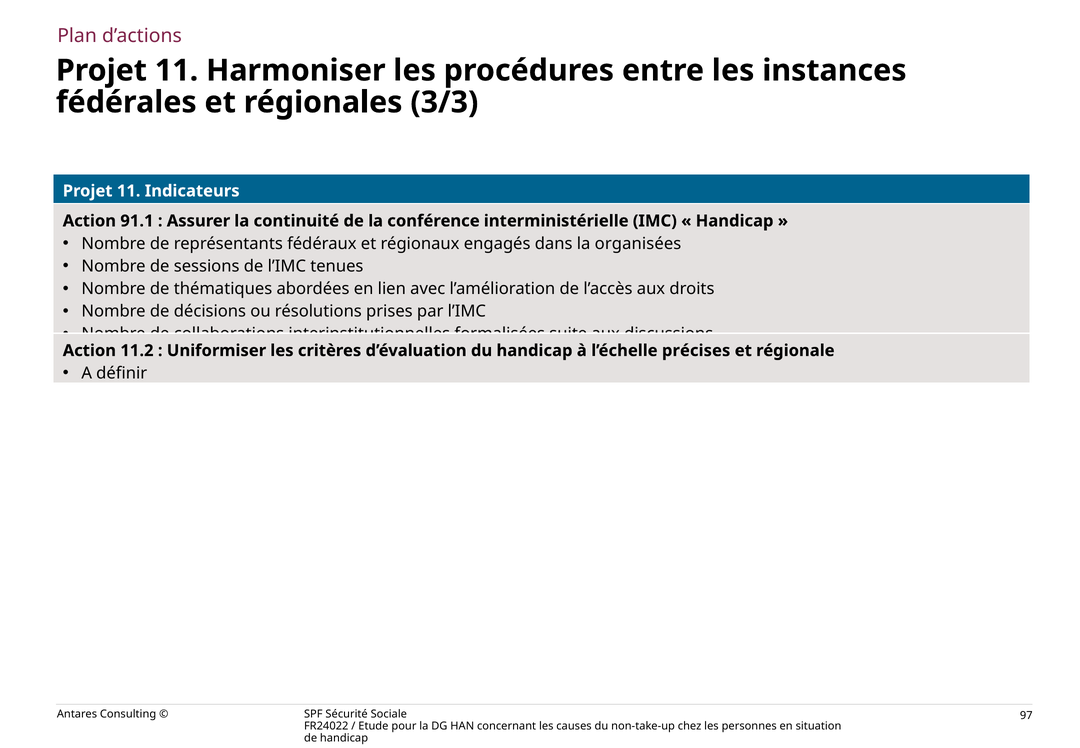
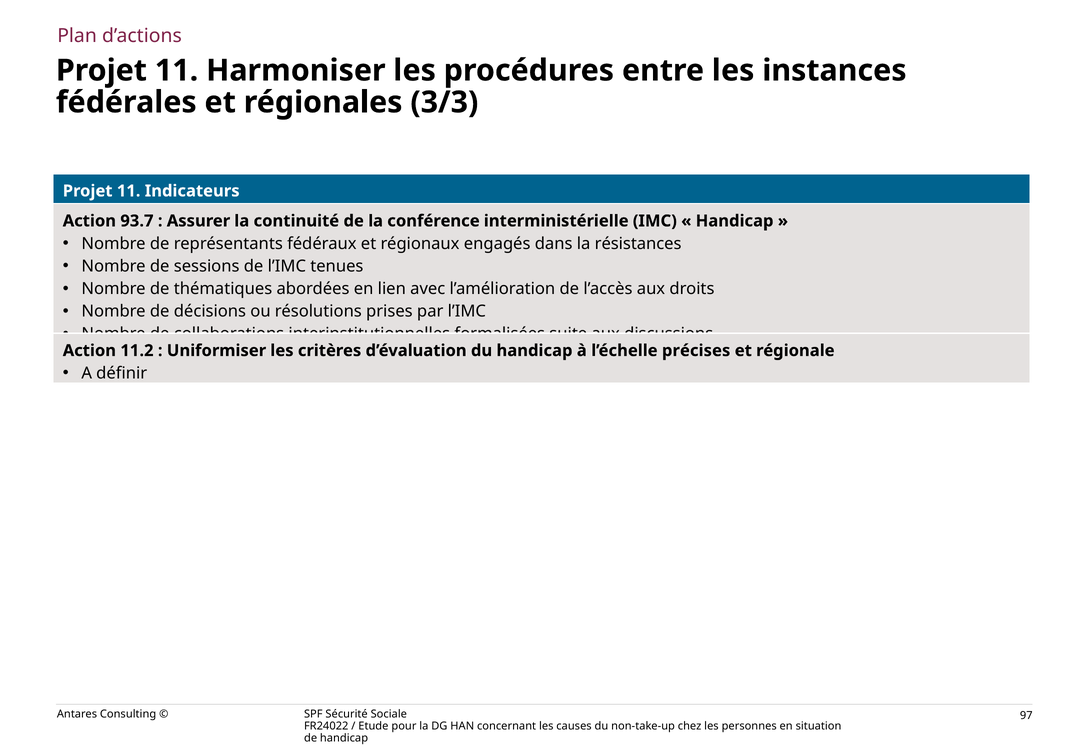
91.1: 91.1 -> 93.7 (137, 221)
organisées: organisées -> résistances (638, 243)
